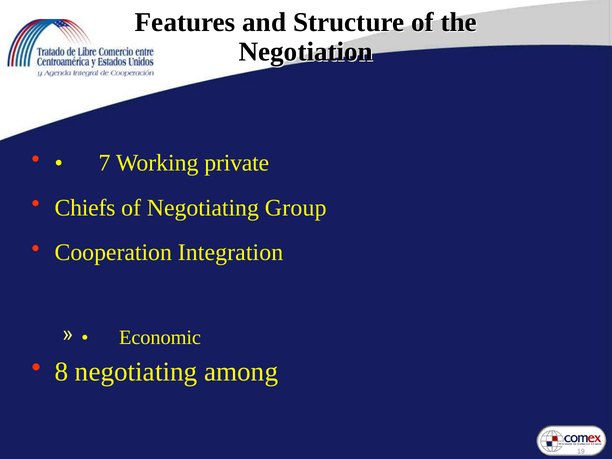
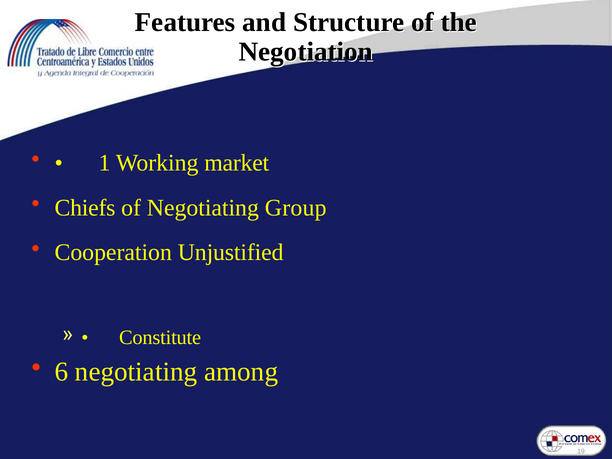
7: 7 -> 1 (104, 163)
private: private -> market (237, 163)
Integration: Integration -> Unjustified (231, 253)
Economic: Economic -> Constitute (160, 337)
8: 8 -> 6 (61, 372)
